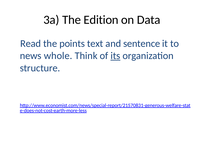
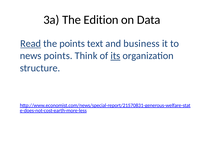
Read underline: none -> present (31, 44)
sentence: sentence -> business (142, 44)
news whole: whole -> points (58, 56)
